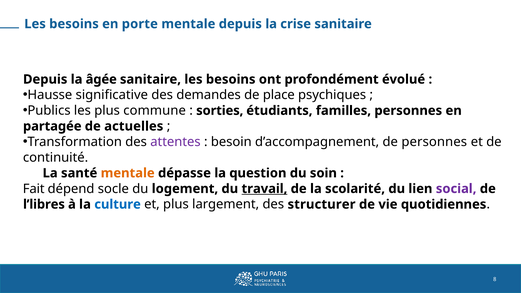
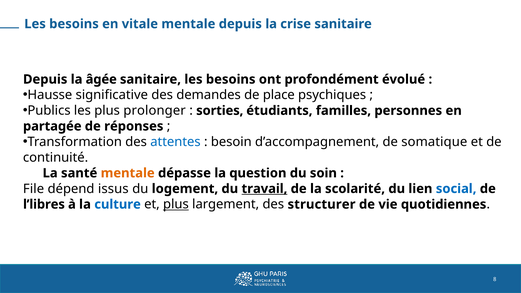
porte: porte -> vitale (140, 24)
commune: commune -> prolonger (155, 111)
actuelles: actuelles -> réponses (134, 126)
attentes colour: purple -> blue (175, 142)
de personnes: personnes -> somatique (434, 142)
Fait: Fait -> File (34, 189)
socle: socle -> issus (113, 189)
social colour: purple -> blue (456, 189)
plus underline: none -> present (176, 204)
